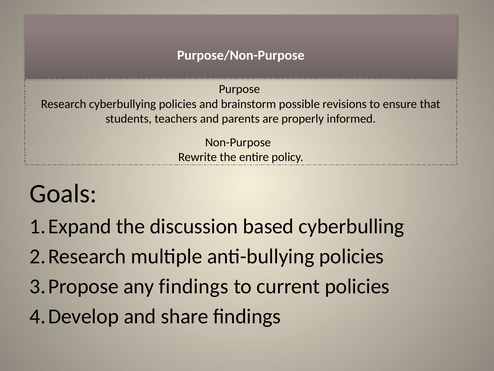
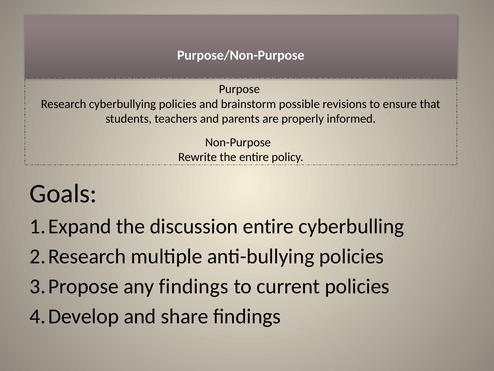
discussion based: based -> entire (268, 226)
